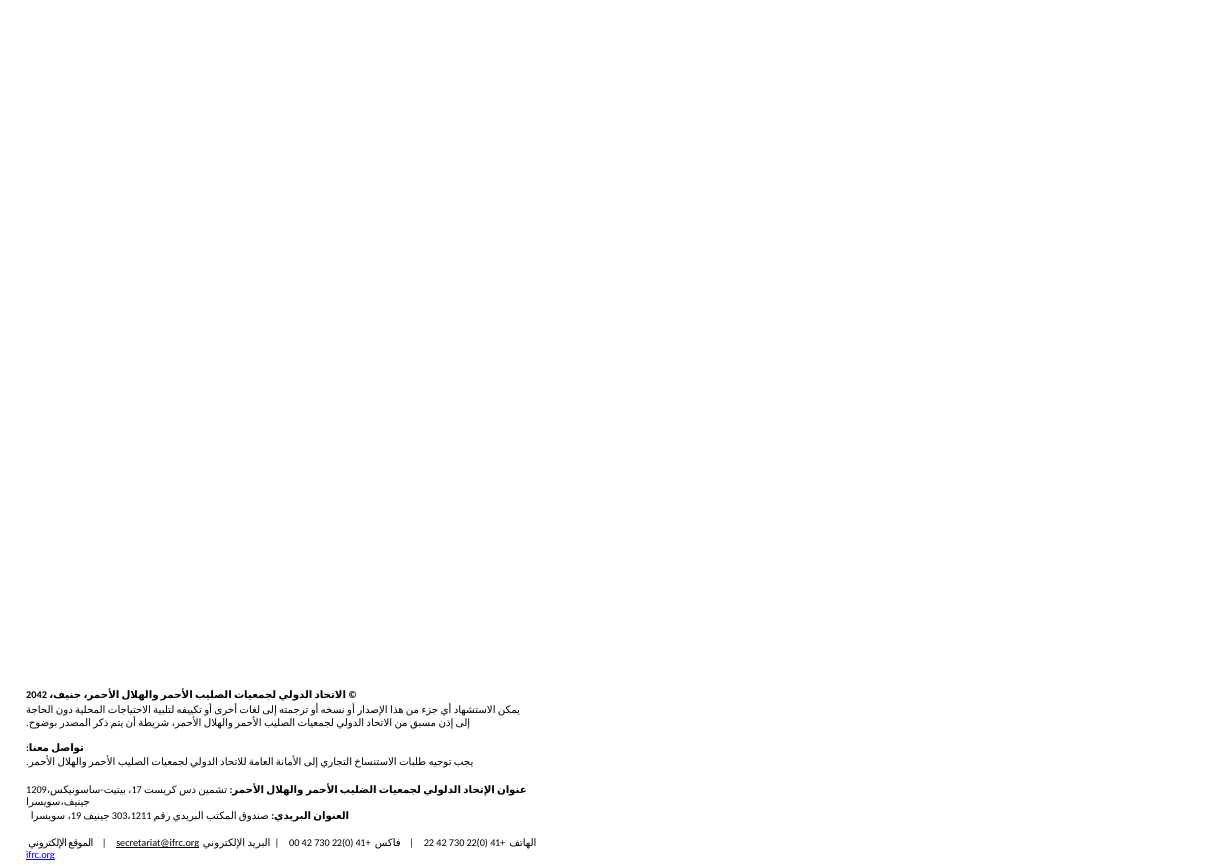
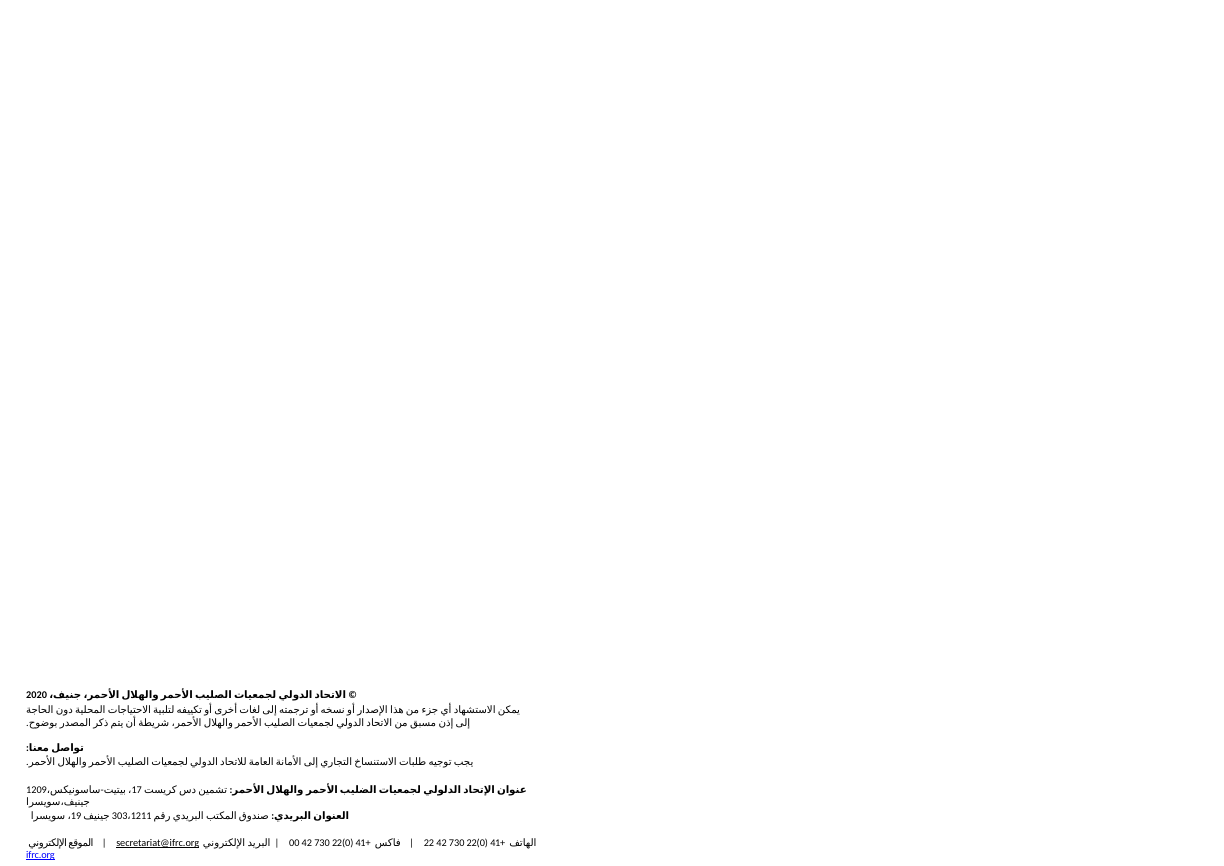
2042: 2042 -> 2020 (37, 695)
